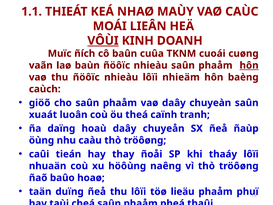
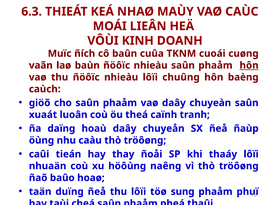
1.1: 1.1 -> 6.3 (32, 12)
VÔÙI underline: present -> none (103, 41)
nhieäm: nhieäm -> chuûng (181, 77)
lieäu: lieäu -> sung (183, 191)
